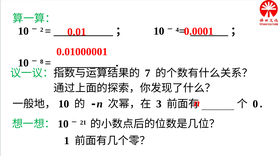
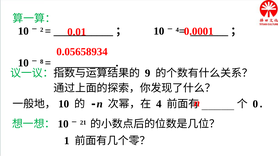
0.01000001: 0.01000001 -> 0.05658934 (82, 52)
7: 7 -> 9 (148, 73)
3: 3 -> 4 (159, 104)
